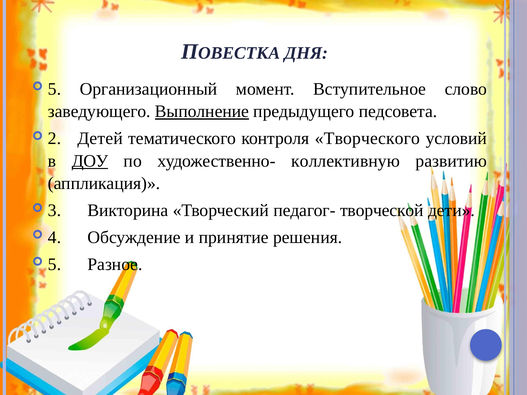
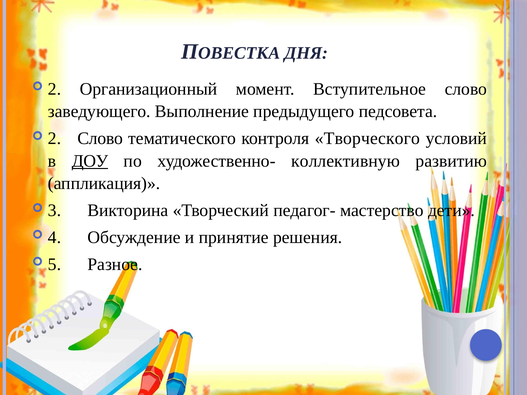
5: 5 -> 2 (55, 89)
Выполнение underline: present -> none (202, 112)
2 Детей: Детей -> Слово (100, 138)
творческой: творческой -> мастерство (382, 211)
